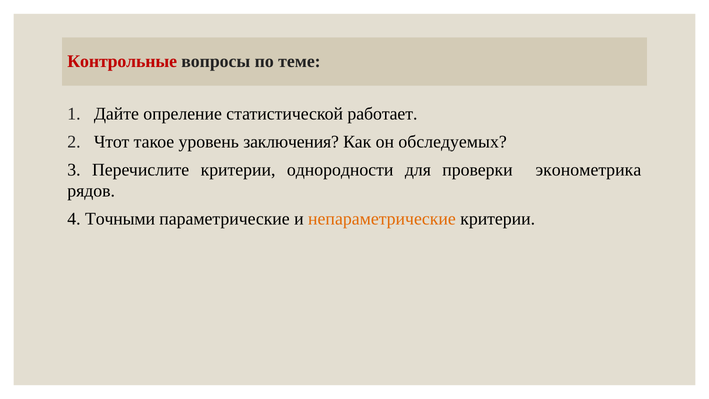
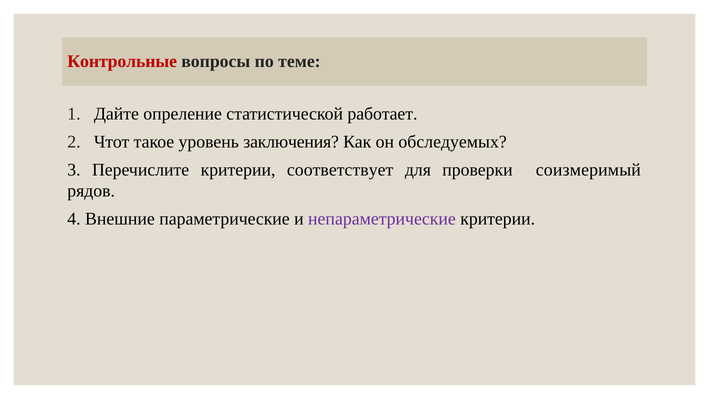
однородности: однородности -> соответствует (340, 170)
эконометрика: эконометрика -> соизмеримый (588, 170)
Точными: Точными -> Внешние (120, 219)
непараметрические colour: orange -> purple (382, 219)
